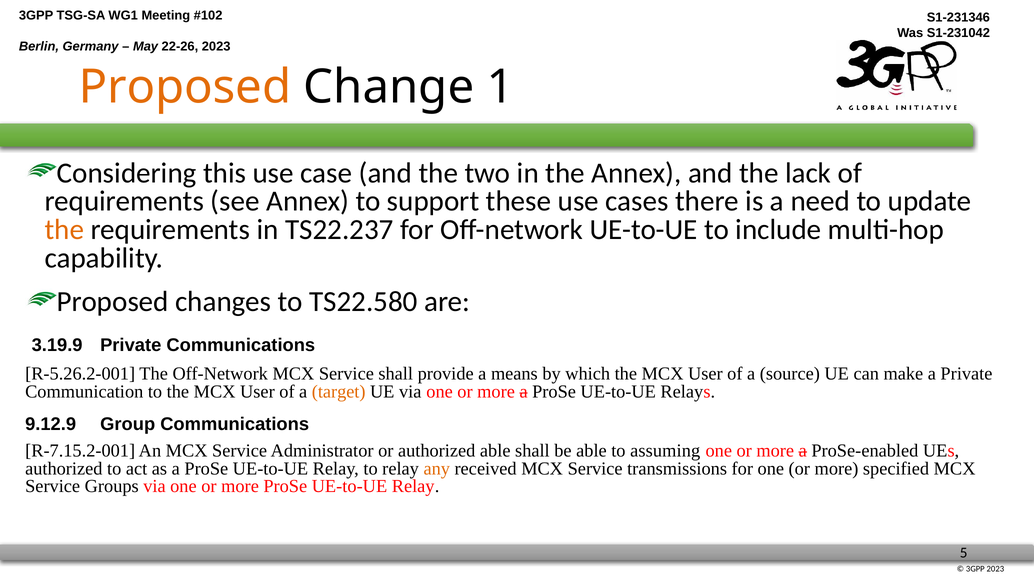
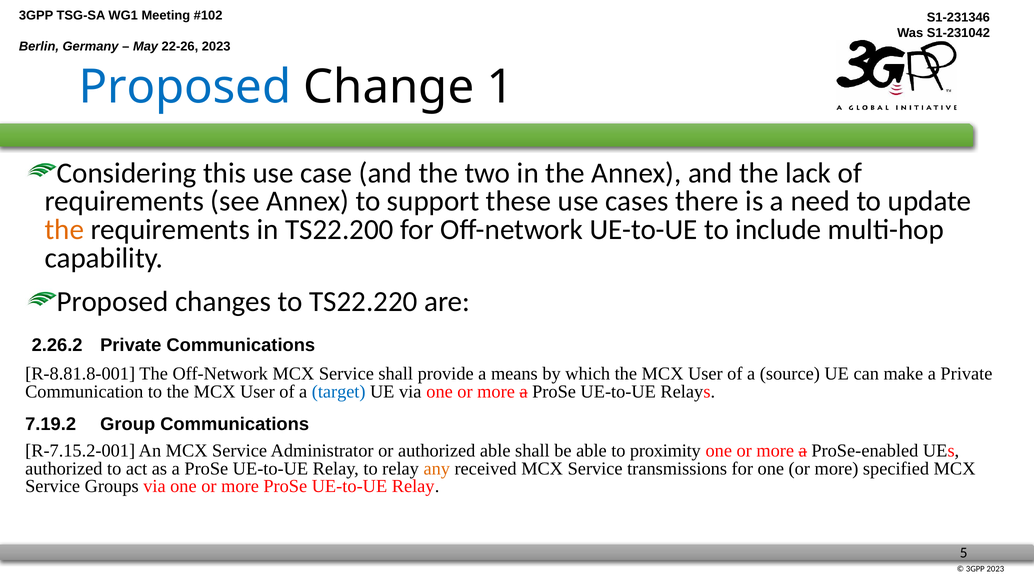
Proposed colour: orange -> blue (185, 87)
TS22.237: TS22.237 -> TS22.200 (339, 229)
TS22.580: TS22.580 -> TS22.220 (363, 302)
3.19.9: 3.19.9 -> 2.26.2 (57, 345)
R-5.26.2-001: R-5.26.2-001 -> R-8.81.8-001 (80, 374)
target colour: orange -> blue (339, 392)
9.12.9: 9.12.9 -> 7.19.2 (51, 424)
assuming: assuming -> proximity (665, 450)
